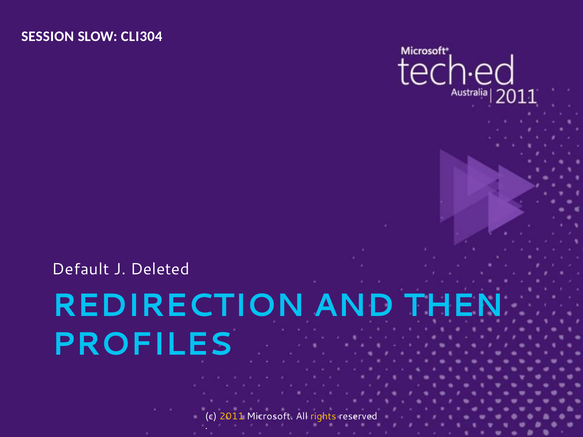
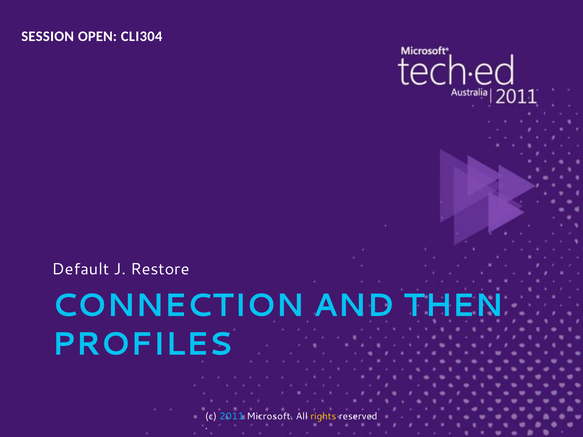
SLOW: SLOW -> OPEN (97, 36)
Deleted: Deleted -> Restore (160, 269)
REDIRECTION: REDIRECTION -> CONNECTION (178, 306)
2011 colour: yellow -> light blue (232, 417)
